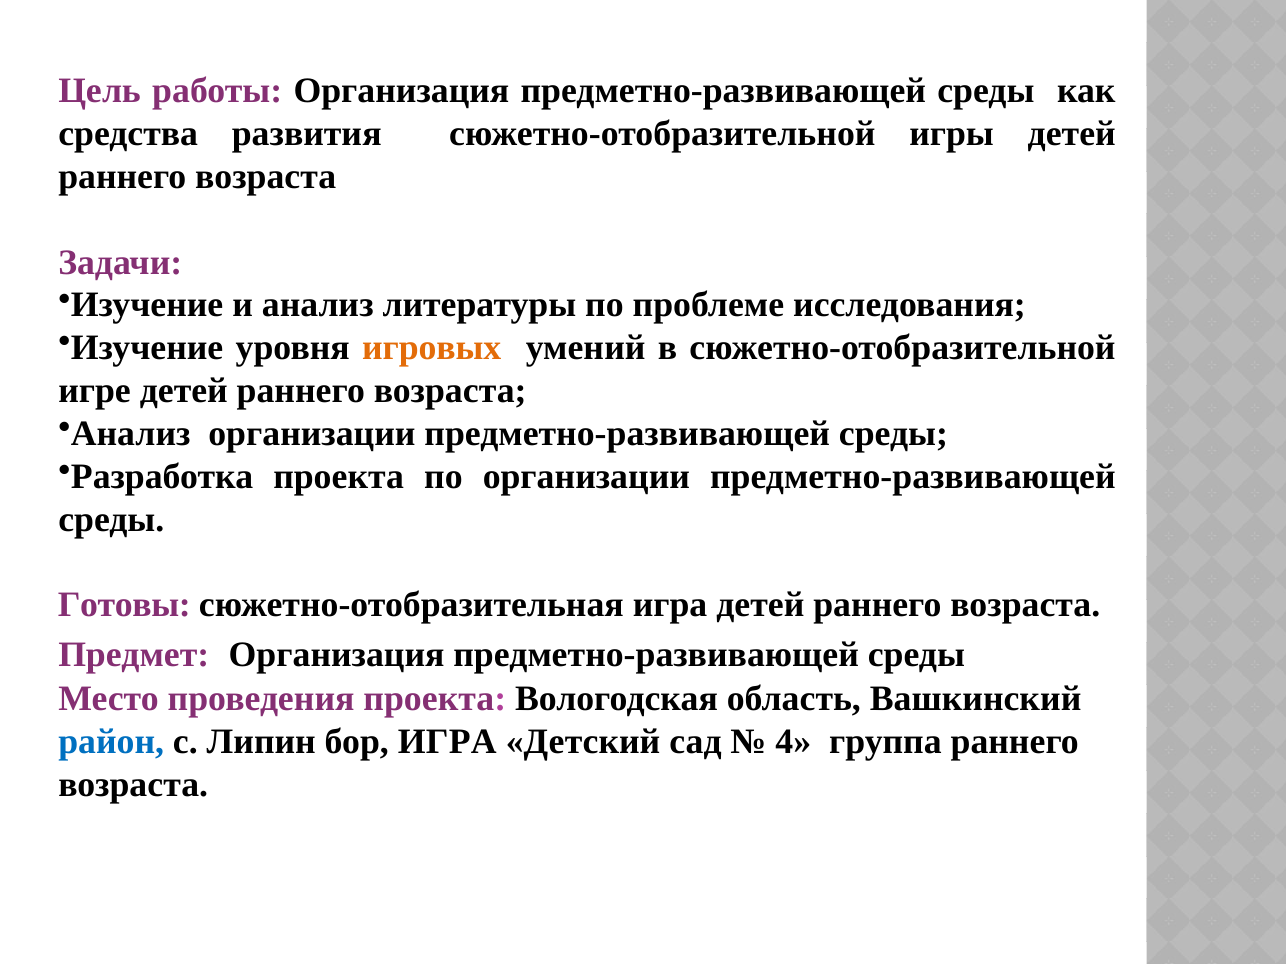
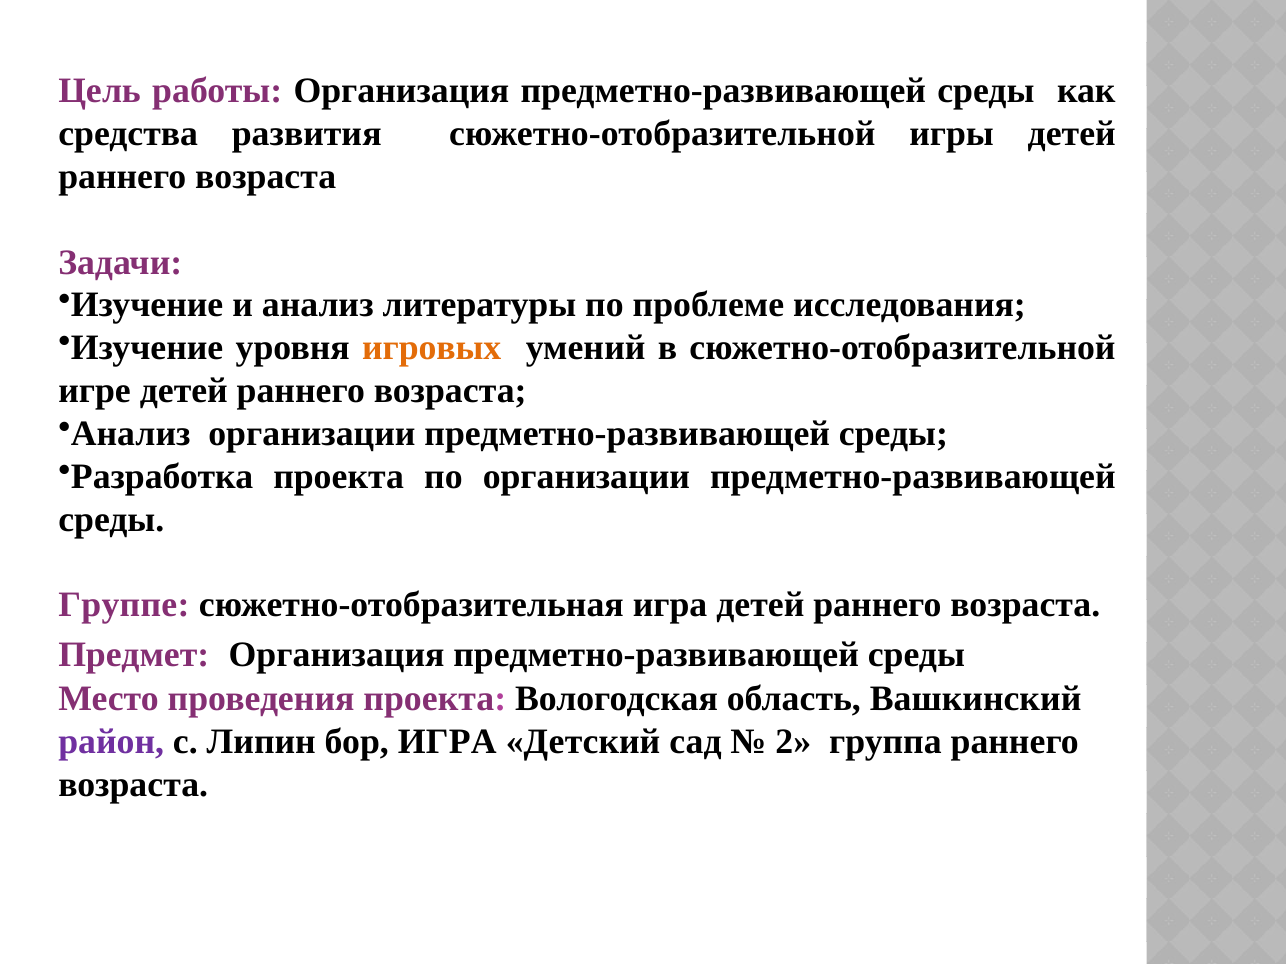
Готовы: Готовы -> Группе (124, 605)
район colour: blue -> purple (111, 742)
4: 4 -> 2 (793, 742)
